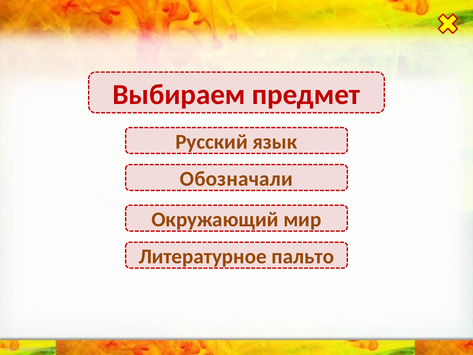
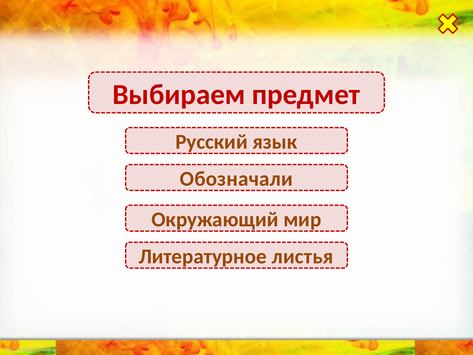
пальто: пальто -> листья (303, 256)
